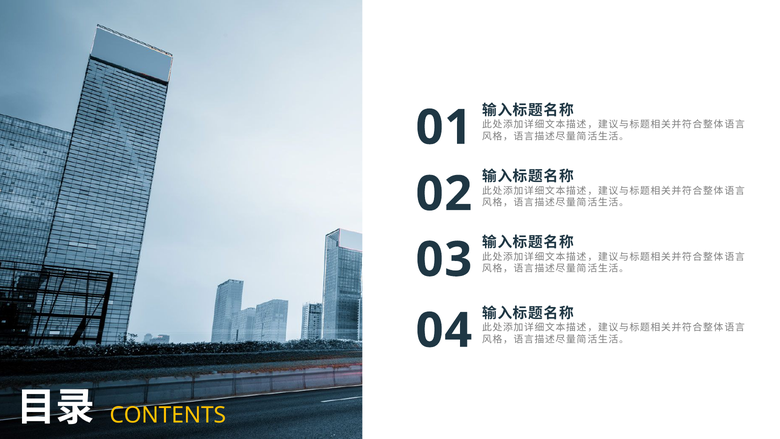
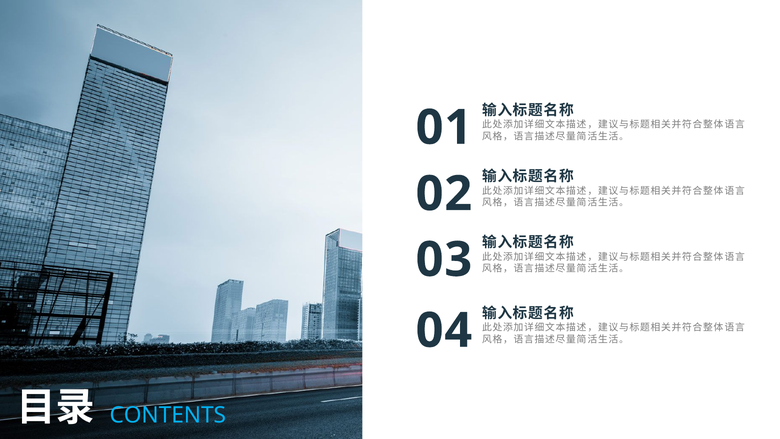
CONTENTS colour: yellow -> light blue (168, 415)
